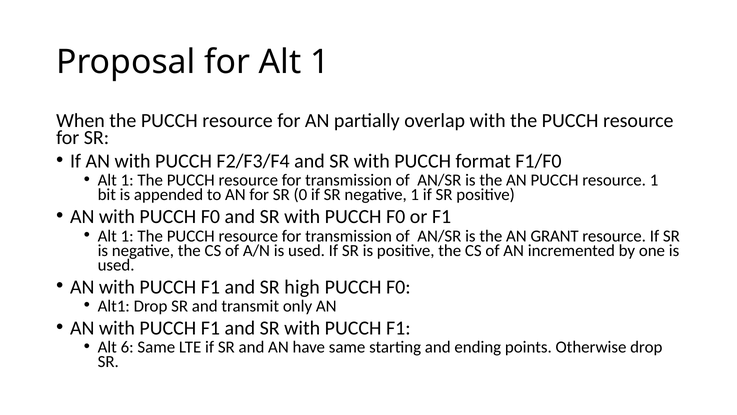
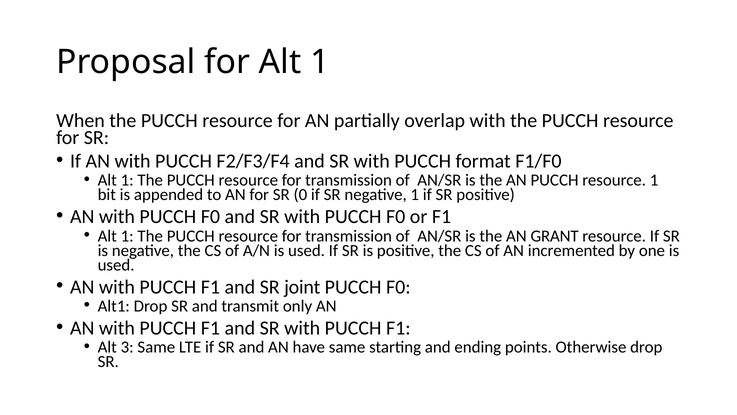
high: high -> joint (302, 287)
6: 6 -> 3 (127, 347)
